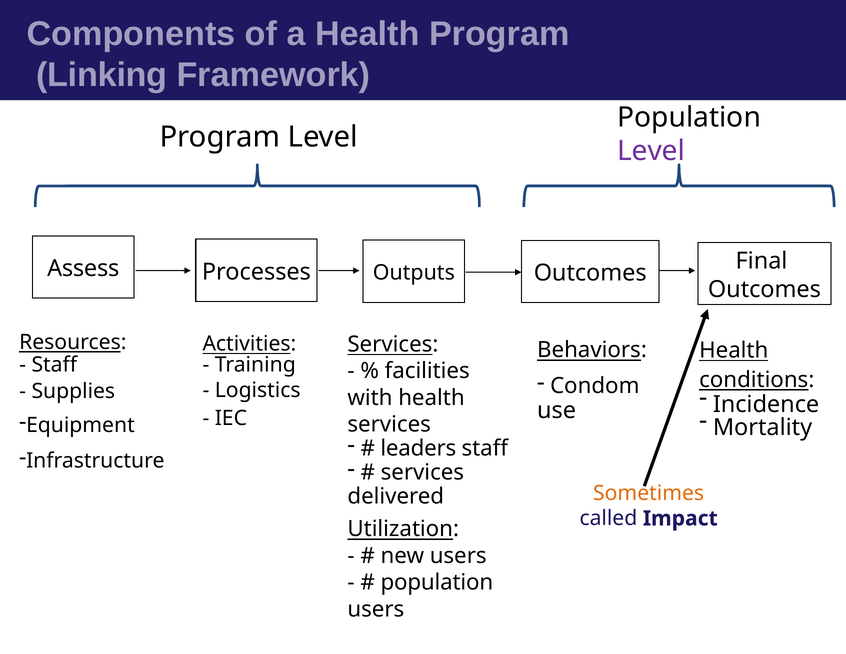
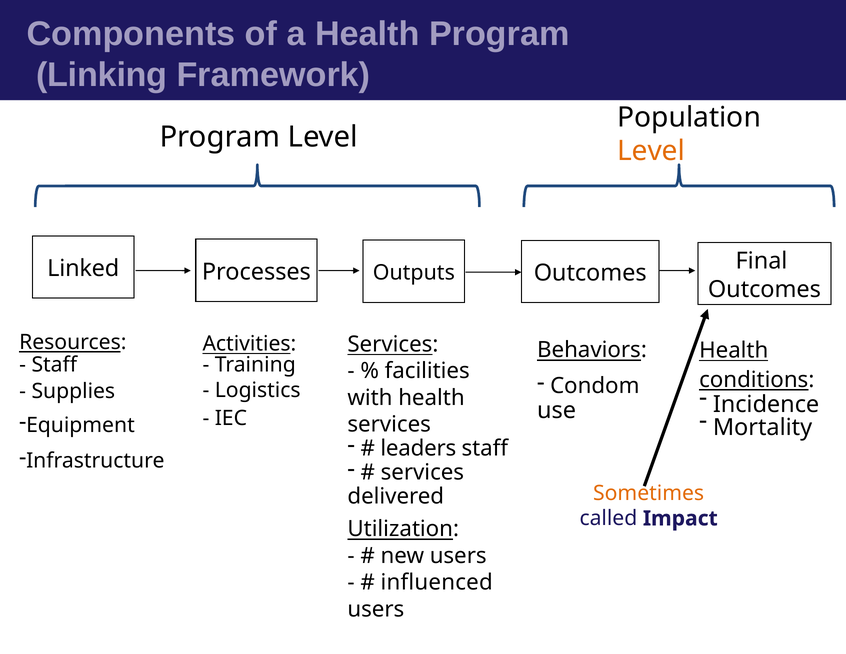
Level colour: purple -> orange (651, 151)
Assess: Assess -> Linked (83, 269)
population: population -> influenced (437, 582)
